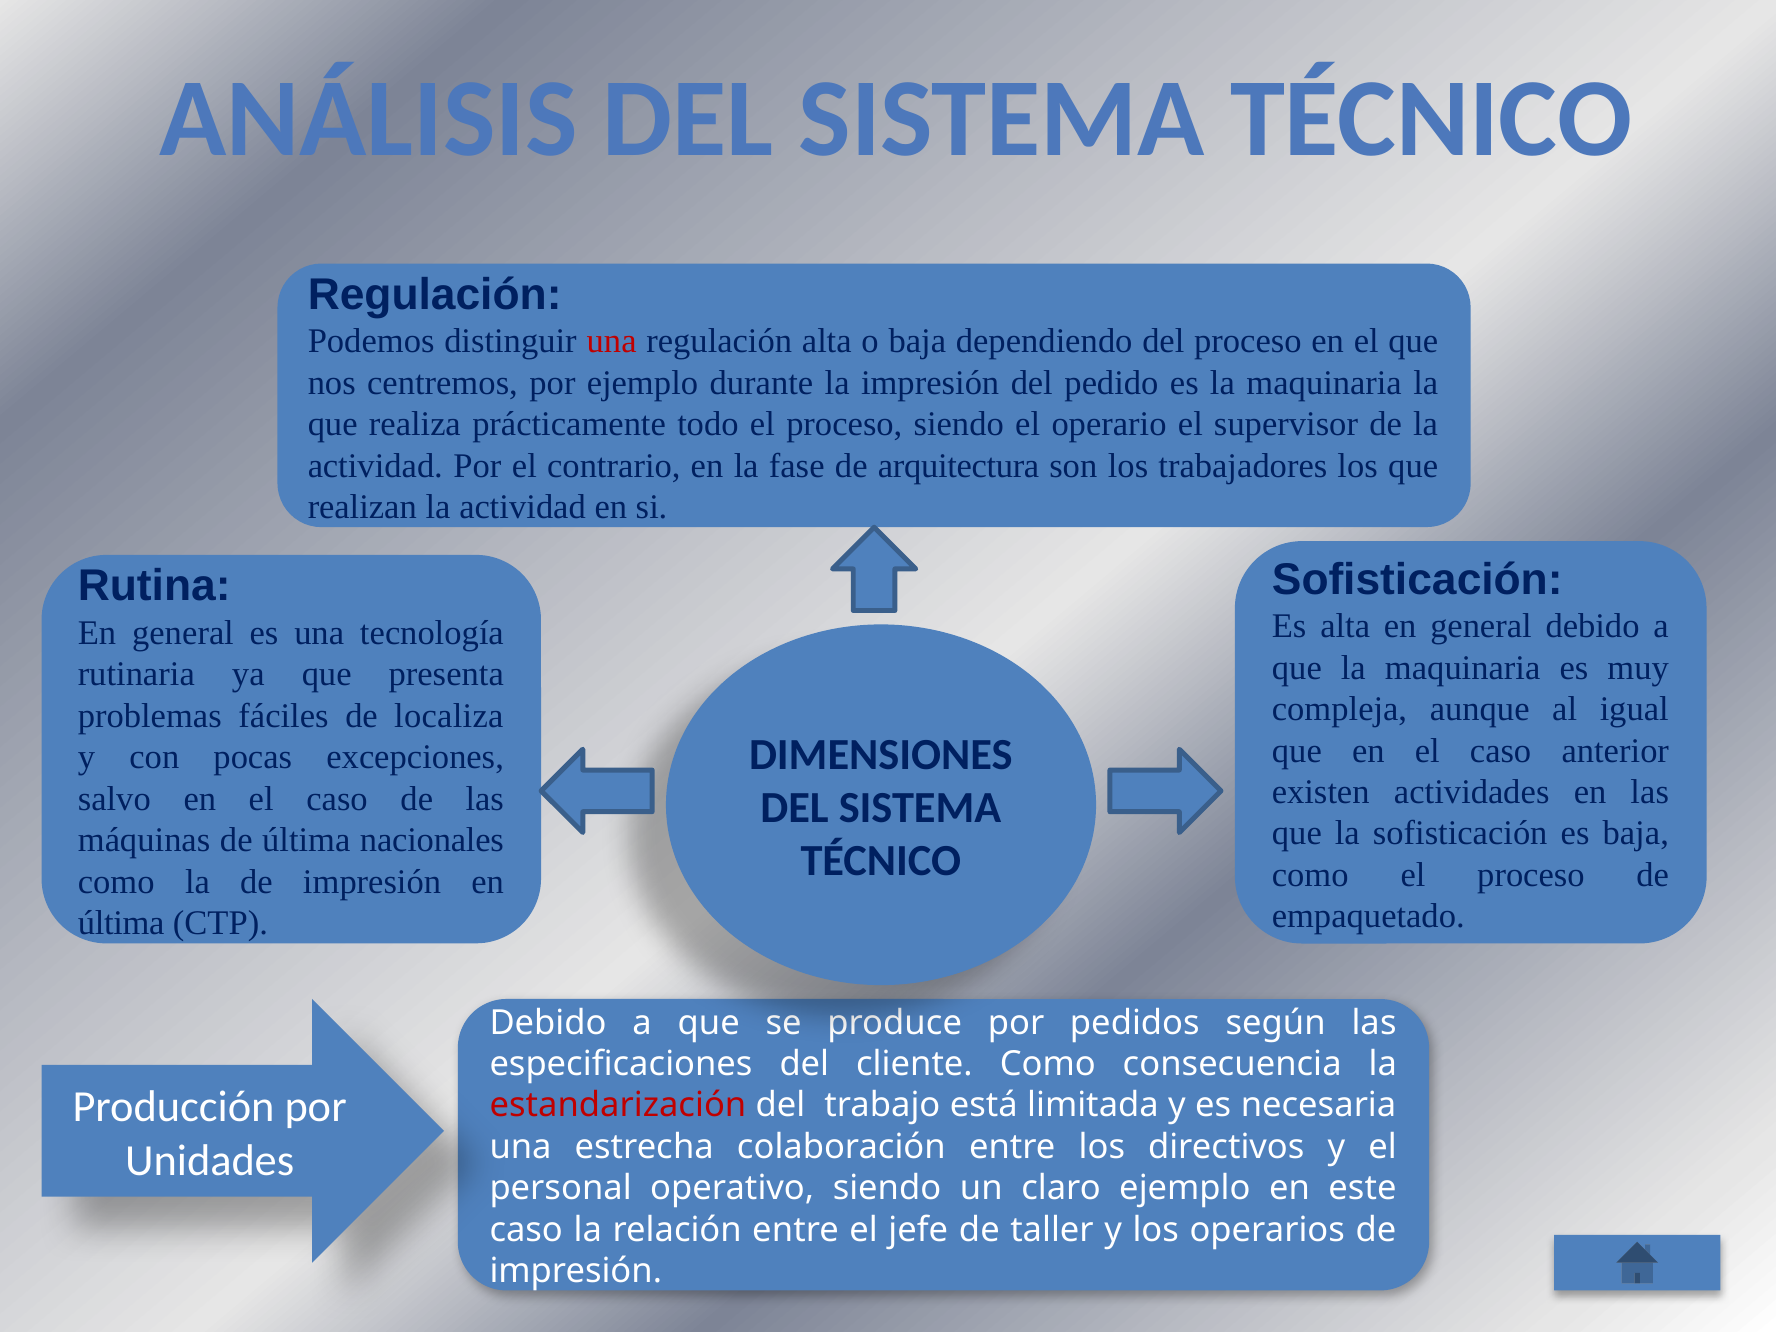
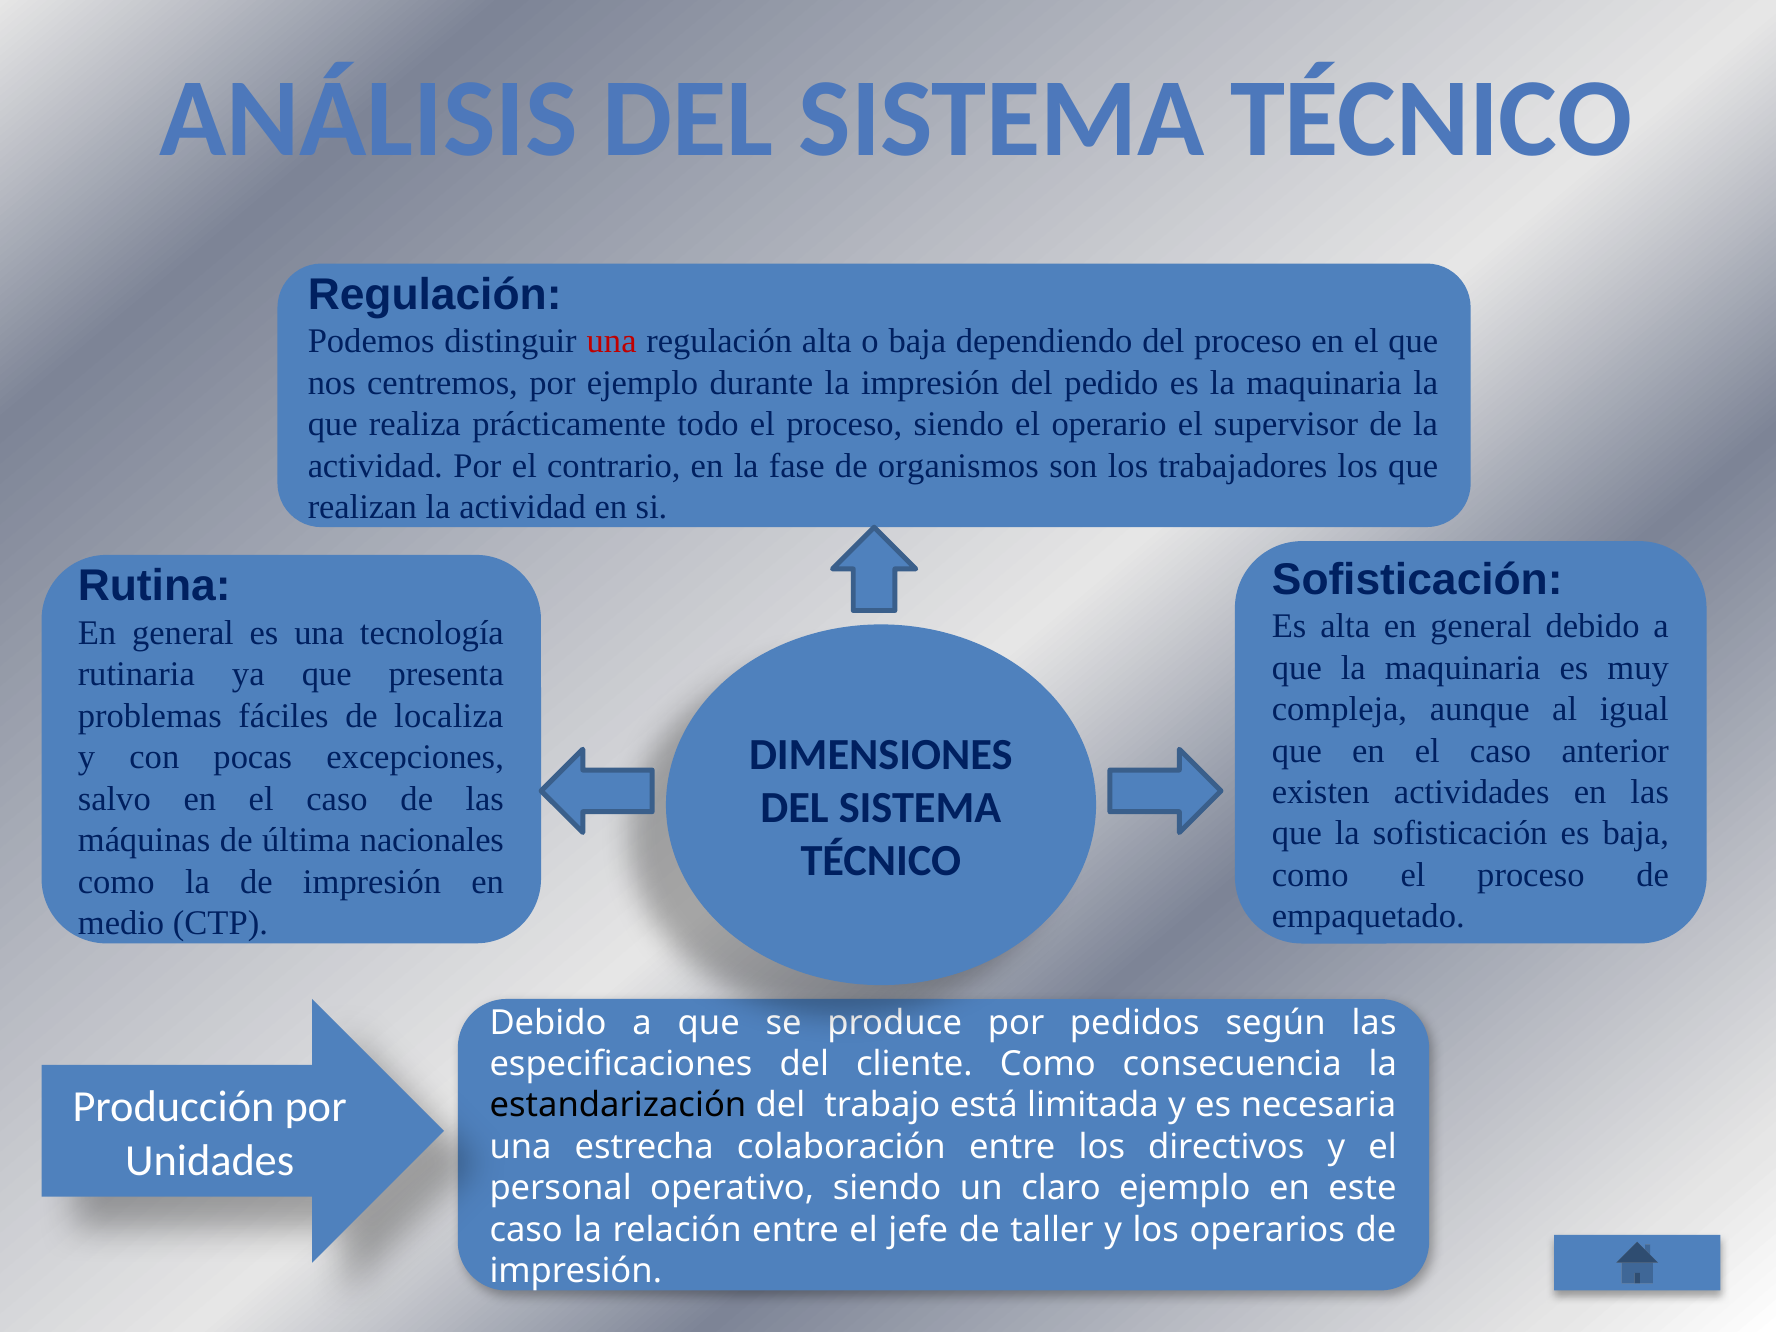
arquitectura: arquitectura -> organismos (958, 466)
última: última -> medio (121, 923)
estandarización colour: red -> black (618, 1106)
